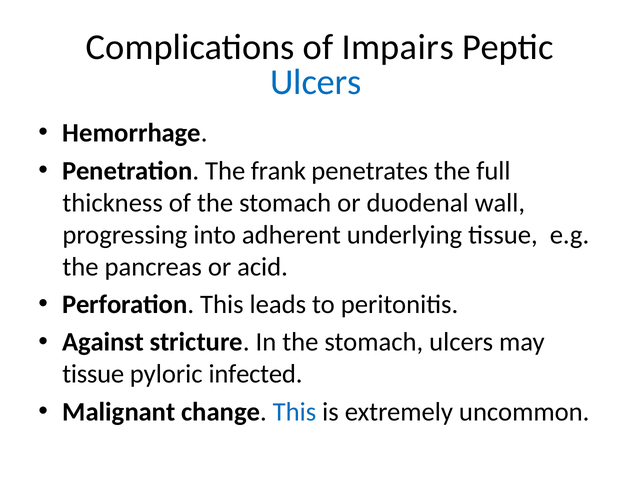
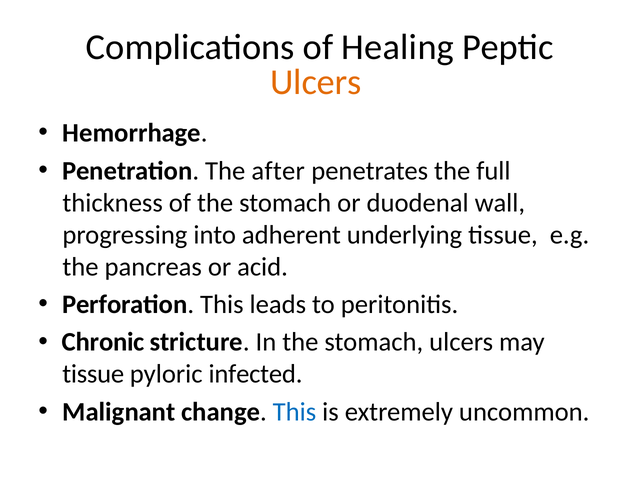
Impairs: Impairs -> Healing (398, 47)
Ulcers colour: blue -> orange (316, 82)
frank: frank -> after (278, 171)
Against: Against -> Chronic (103, 342)
